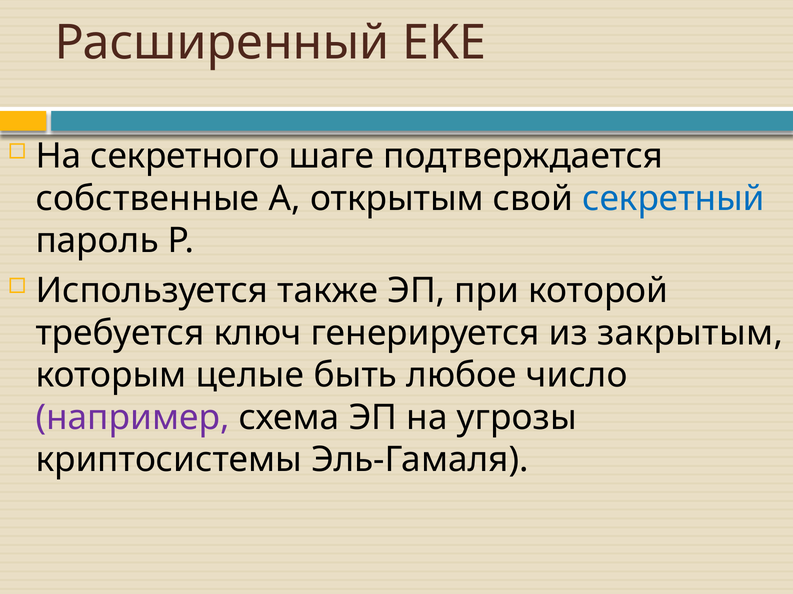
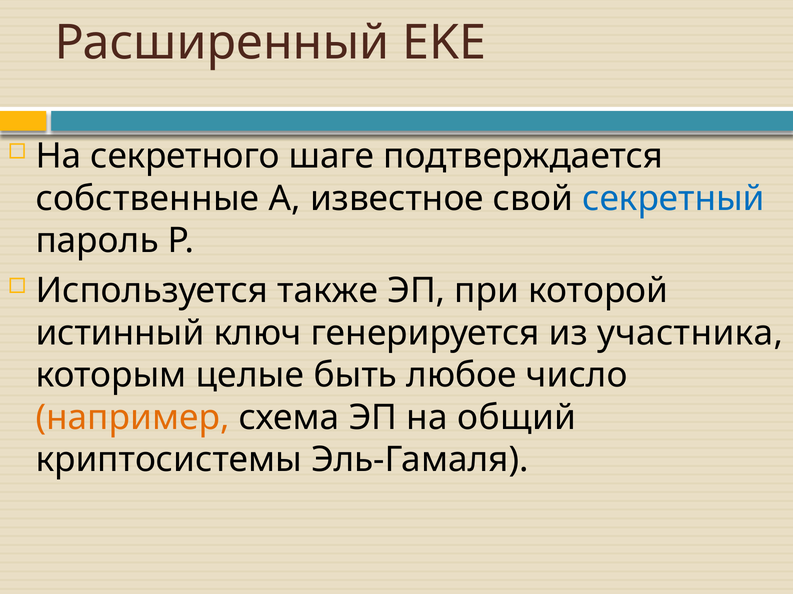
открытым: открытым -> известное (397, 199)
требуется: требуется -> истинный (120, 333)
закрытым: закрытым -> участника (690, 333)
например colour: purple -> orange (133, 418)
угрозы: угрозы -> общий (517, 418)
